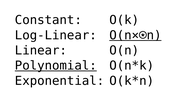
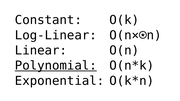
O(n×⍟n underline: present -> none (135, 35)
